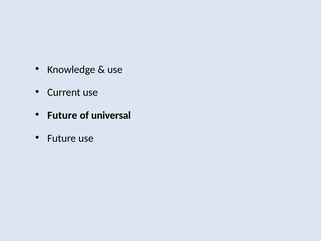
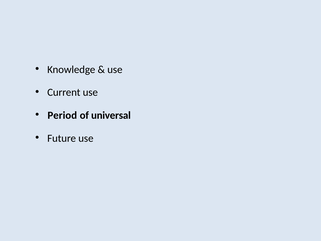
Future: Future -> Period (62, 115)
